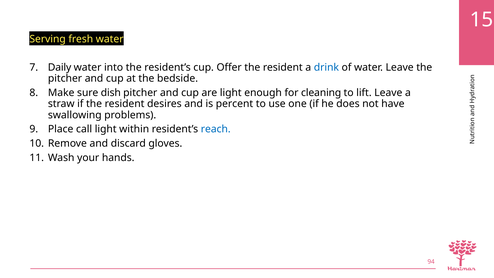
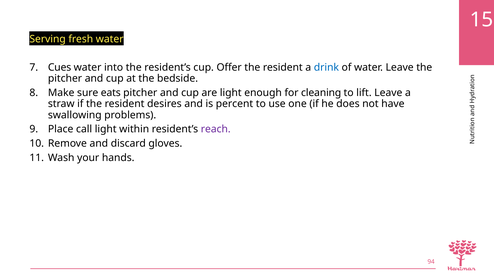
Daily: Daily -> Cues (60, 67)
dish: dish -> eats (111, 93)
reach colour: blue -> purple (216, 129)
